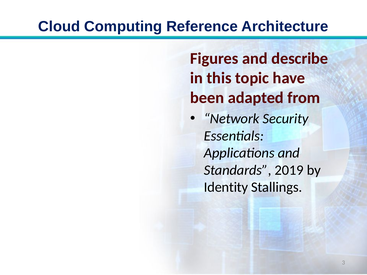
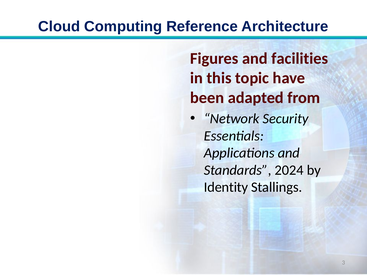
describe: describe -> facilities (300, 59)
2019: 2019 -> 2024 (289, 170)
